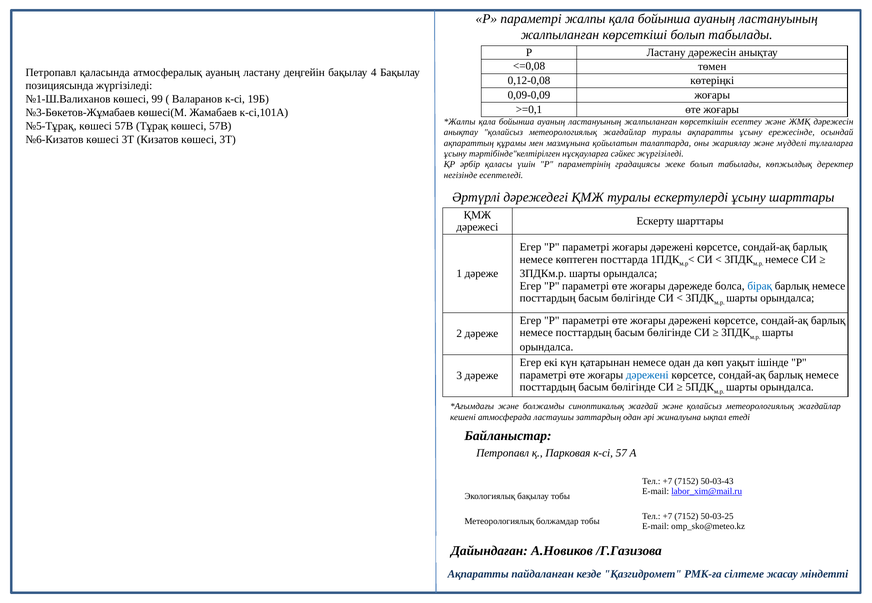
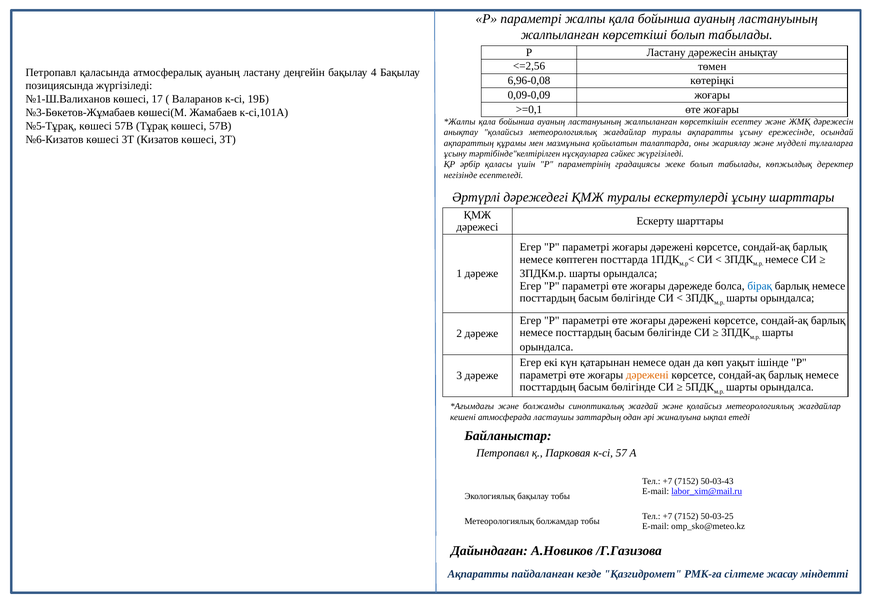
<=0,08: <=0,08 -> <=2,56 (529, 66)
0,12-0,08: 0,12-0,08 -> 6,96-0,08 (529, 81)
99: 99 -> 17 (157, 99)
дәрежені colour: blue -> orange (647, 375)
